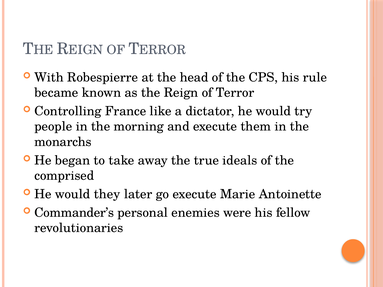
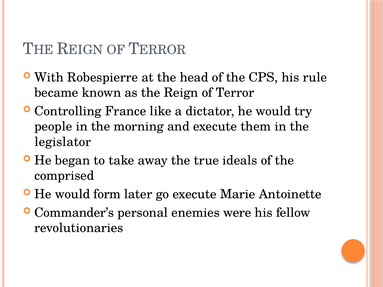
monarchs: monarchs -> legislator (63, 142)
they: they -> form (107, 194)
